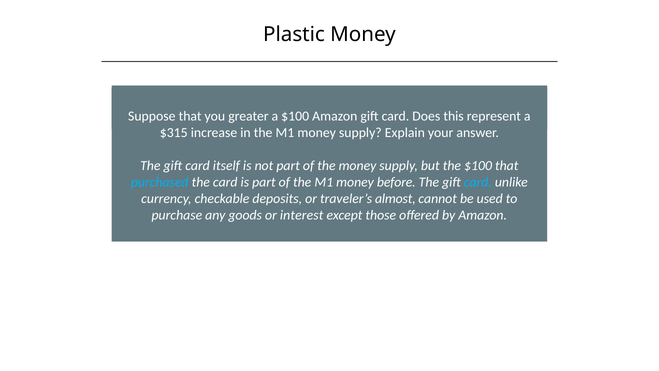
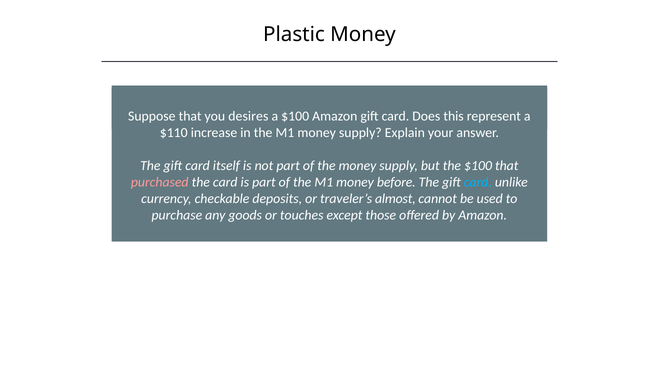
greater: greater -> desires (248, 116)
$315: $315 -> $110 (174, 133)
purchased colour: light blue -> pink (160, 182)
interest: interest -> touches (302, 215)
